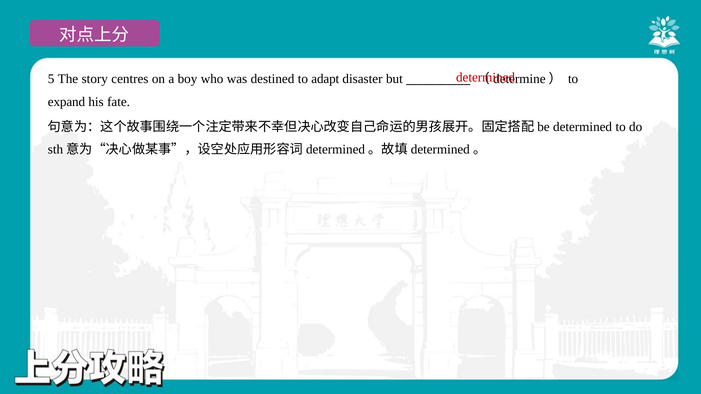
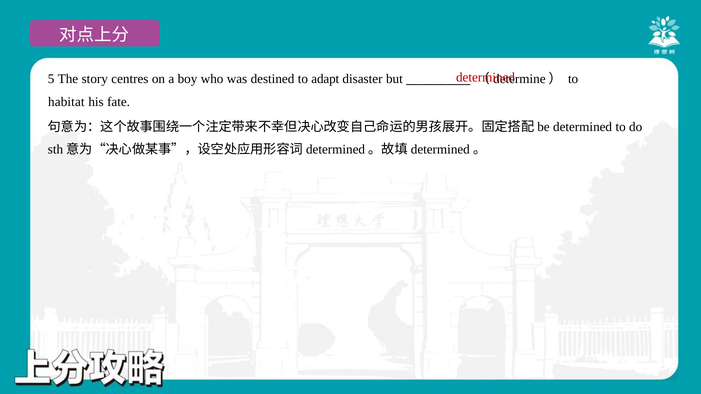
expand: expand -> habitat (66, 102)
